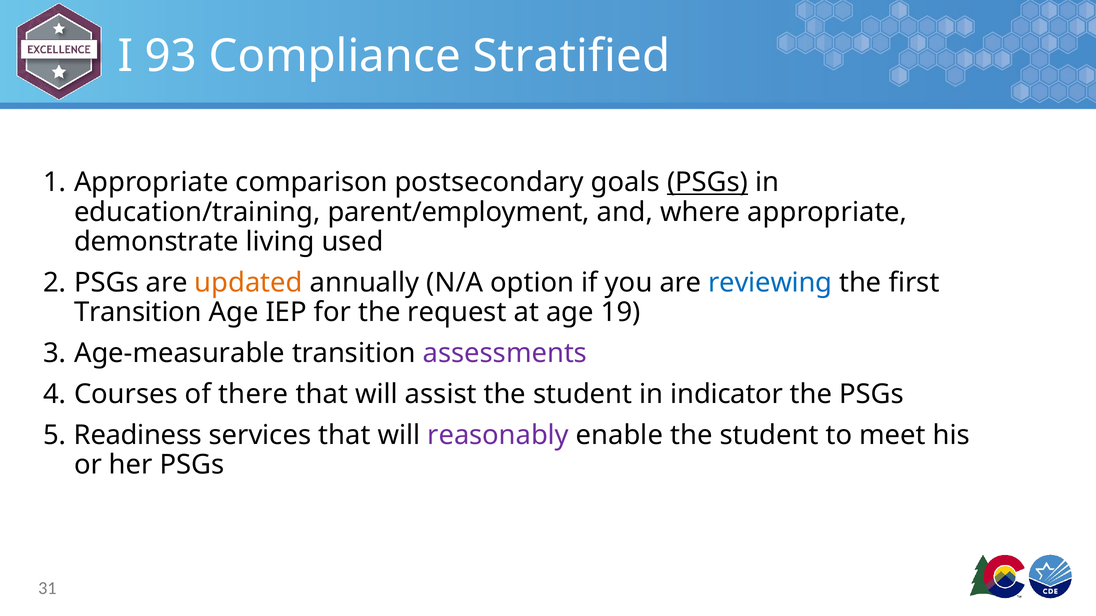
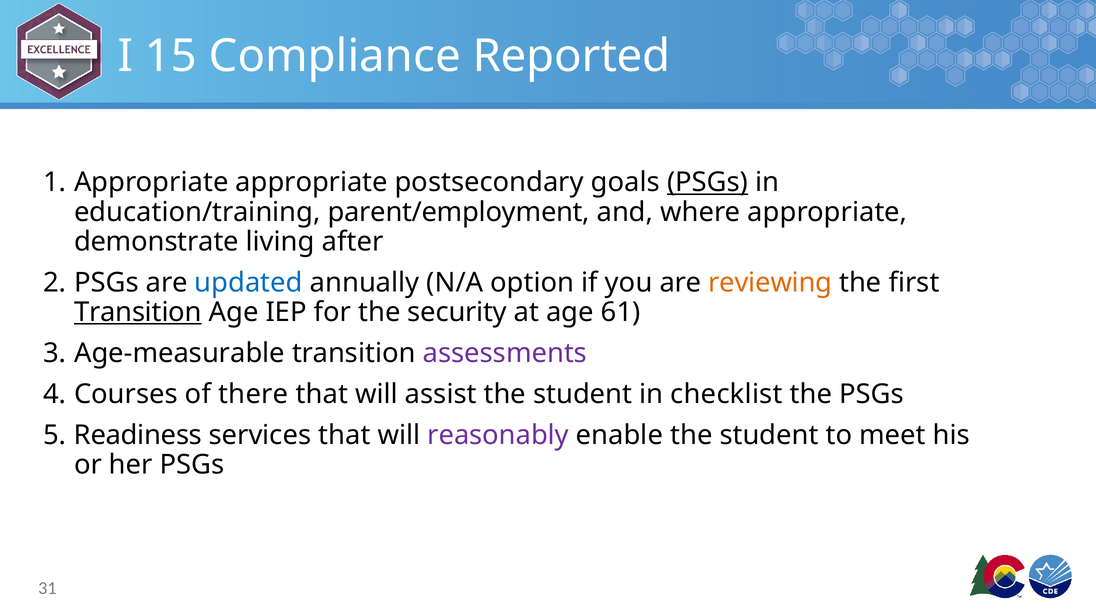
93: 93 -> 15 (171, 56)
Stratified: Stratified -> Reported (572, 56)
Appropriate comparison: comparison -> appropriate (312, 183)
used: used -> after (353, 242)
updated colour: orange -> blue (249, 283)
reviewing colour: blue -> orange (770, 283)
Transition underline: none -> present (138, 312)
request: request -> security (457, 312)
19: 19 -> 61 (621, 312)
indicator: indicator -> checklist (727, 394)
